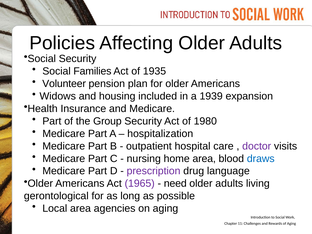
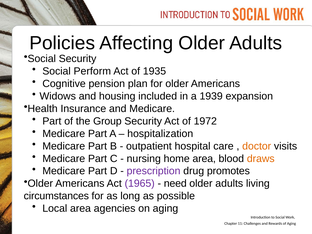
Families: Families -> Perform (92, 71)
Volunteer: Volunteer -> Cognitive (64, 84)
1980: 1980 -> 1972 (205, 121)
doctor colour: purple -> orange (257, 146)
draws colour: blue -> orange (261, 159)
language: language -> promotes (228, 171)
gerontological: gerontological -> circumstances (56, 196)
